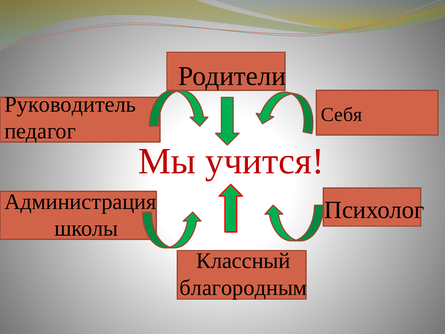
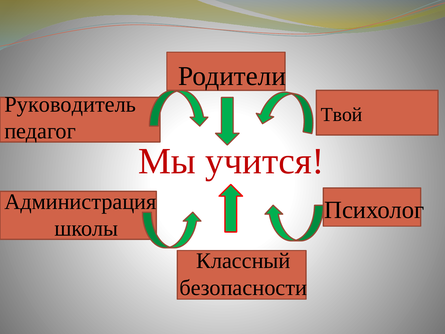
Себя: Себя -> Твой (342, 114)
благородным: благородным -> безопасности (243, 287)
